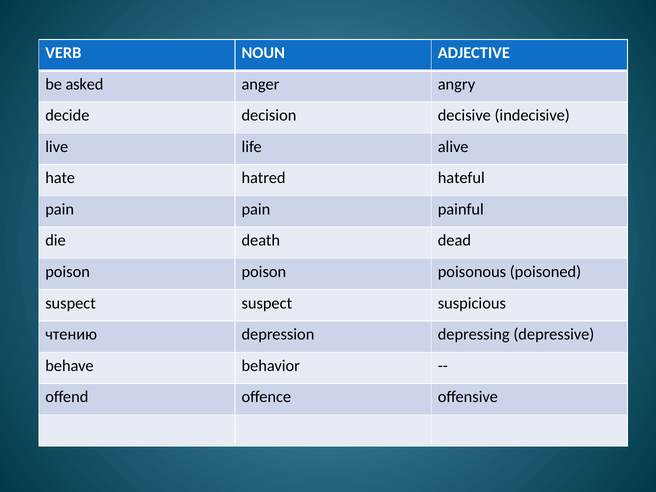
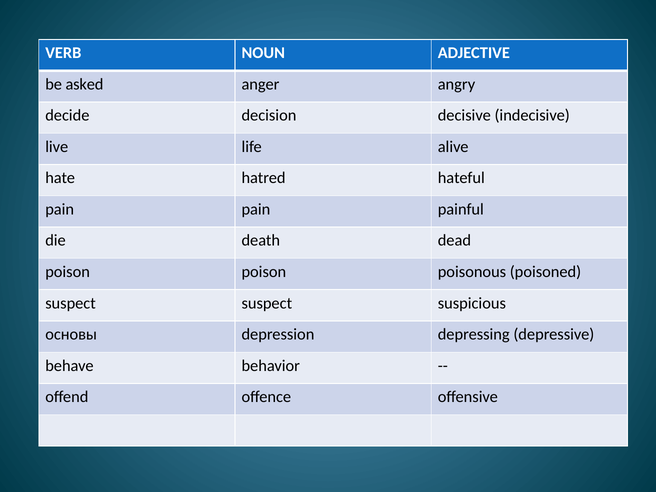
чтению: чтению -> основы (71, 334)
